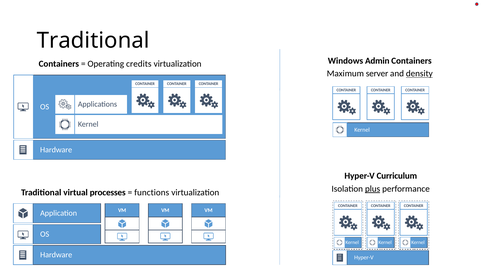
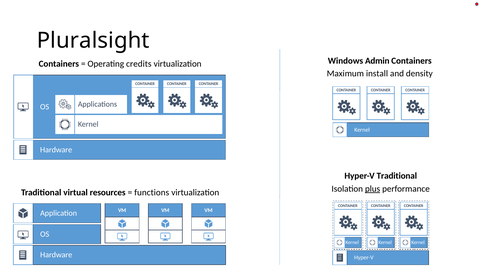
Traditional: Traditional -> Pluralsight (93, 41)
server: server -> install (377, 74)
density underline: present -> none (419, 74)
Hyper-V Curriculum: Curriculum -> Traditional (397, 176)
processes: processes -> resources (108, 192)
